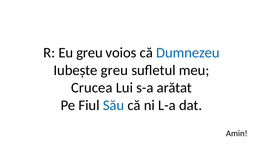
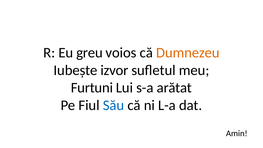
Dumnezeu colour: blue -> orange (188, 53)
Iubește greu: greu -> izvor (114, 70)
Crucea: Crucea -> Furtuni (92, 88)
